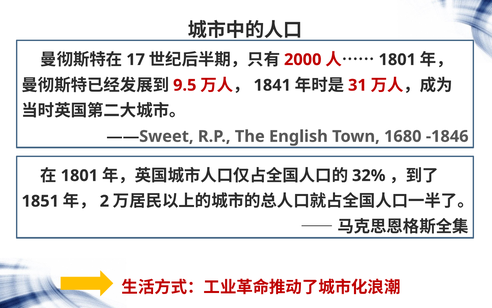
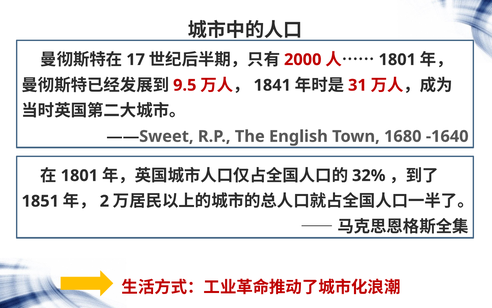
-1846: -1846 -> -1640 (447, 136)
